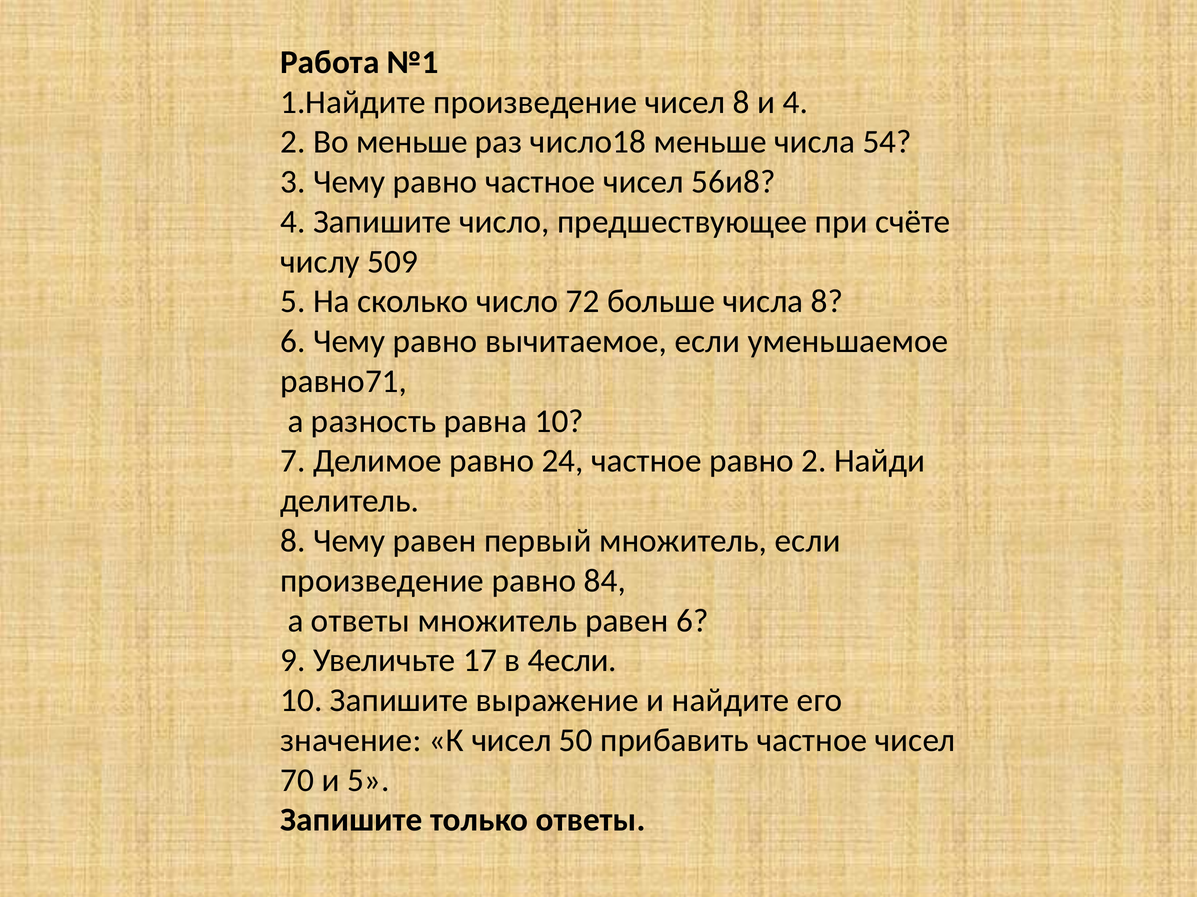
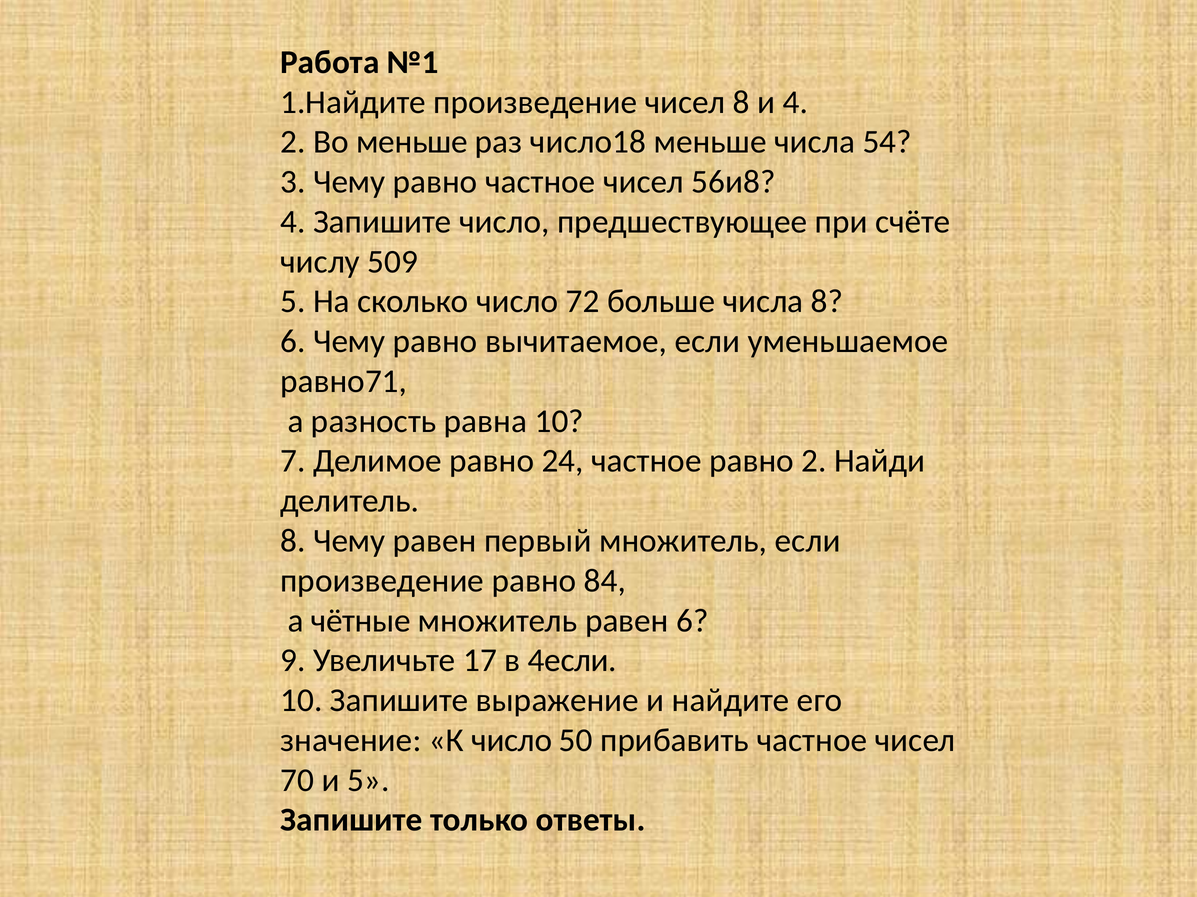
а ответы: ответы -> чётные (361, 621)
К чисел: чисел -> число (512, 741)
